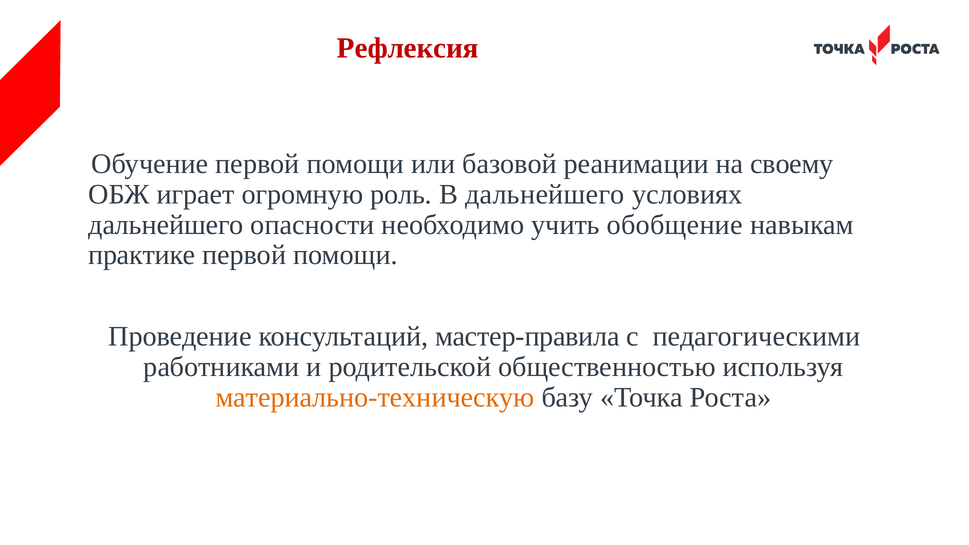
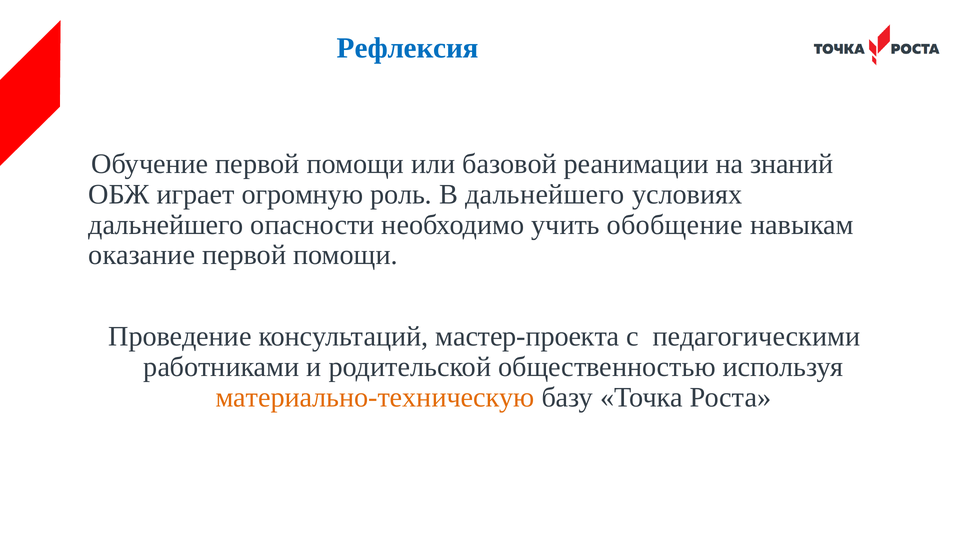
Рефлексия colour: red -> blue (408, 48)
своему: своему -> знаний (792, 164)
практике: практике -> оказание (142, 255)
мастер-правила: мастер-правила -> мастер-проекта (527, 336)
